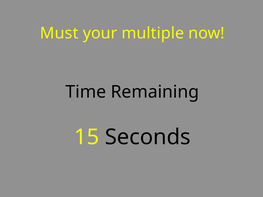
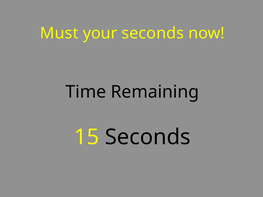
your multiple: multiple -> seconds (153, 33)
